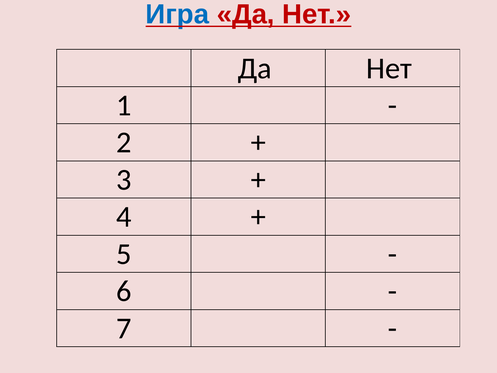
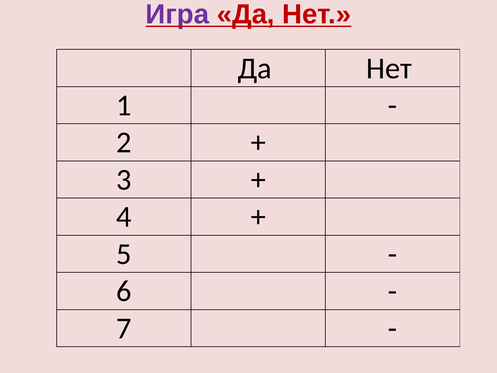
Игра colour: blue -> purple (177, 14)
